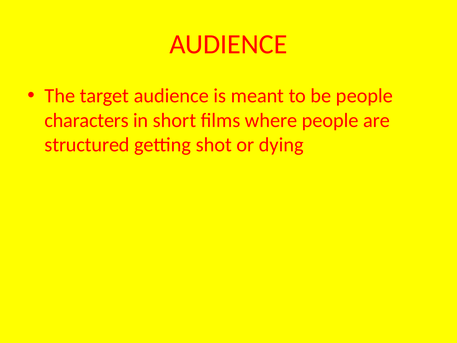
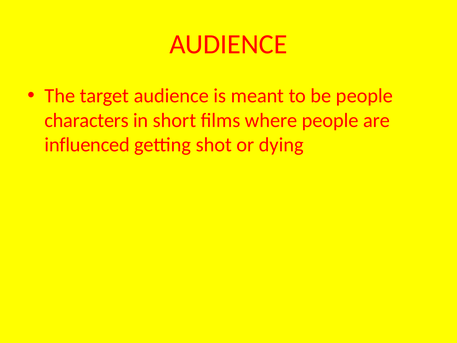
structured: structured -> influenced (87, 145)
